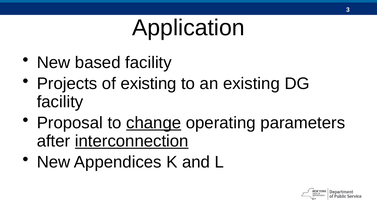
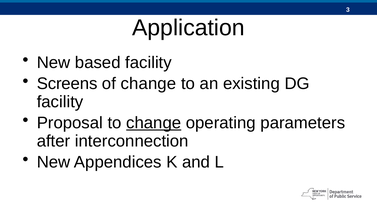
Projects: Projects -> Screens (67, 84)
of existing: existing -> change (148, 84)
interconnection underline: present -> none (132, 141)
